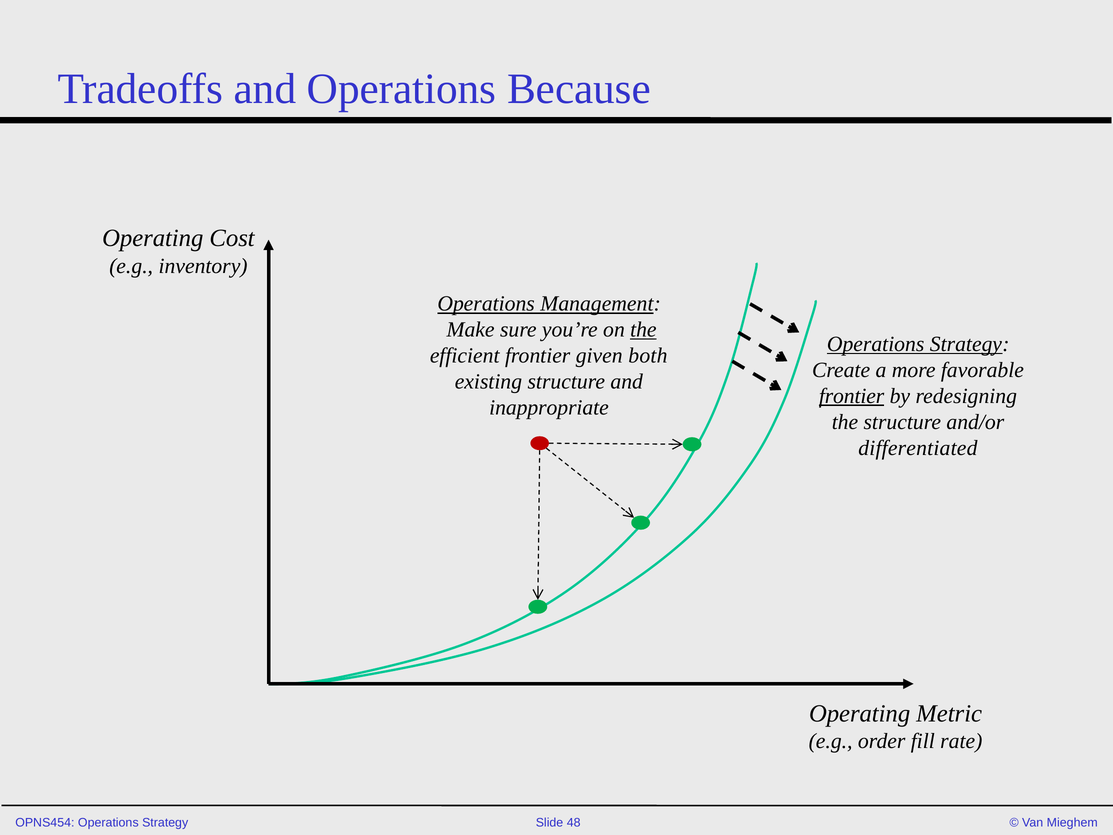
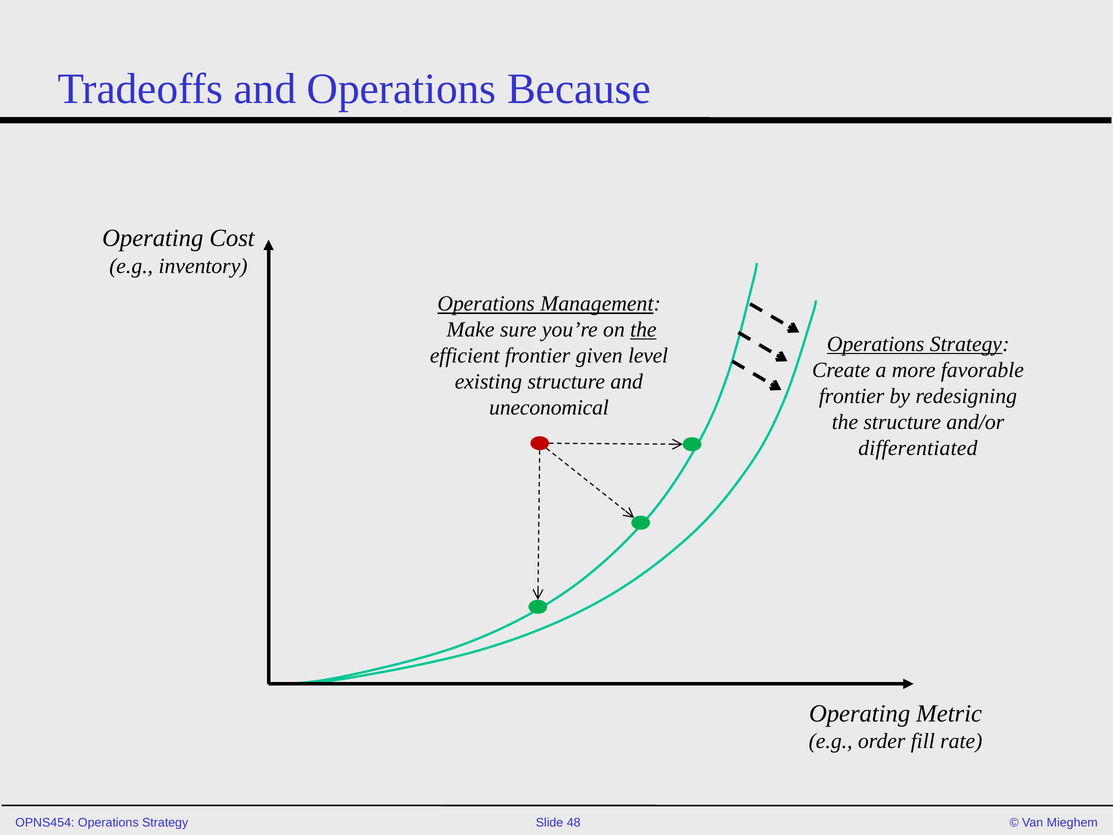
both: both -> level (648, 356)
frontier underline: present -> none (852, 396)
inappropriate: inappropriate -> uneconomical (549, 408)
